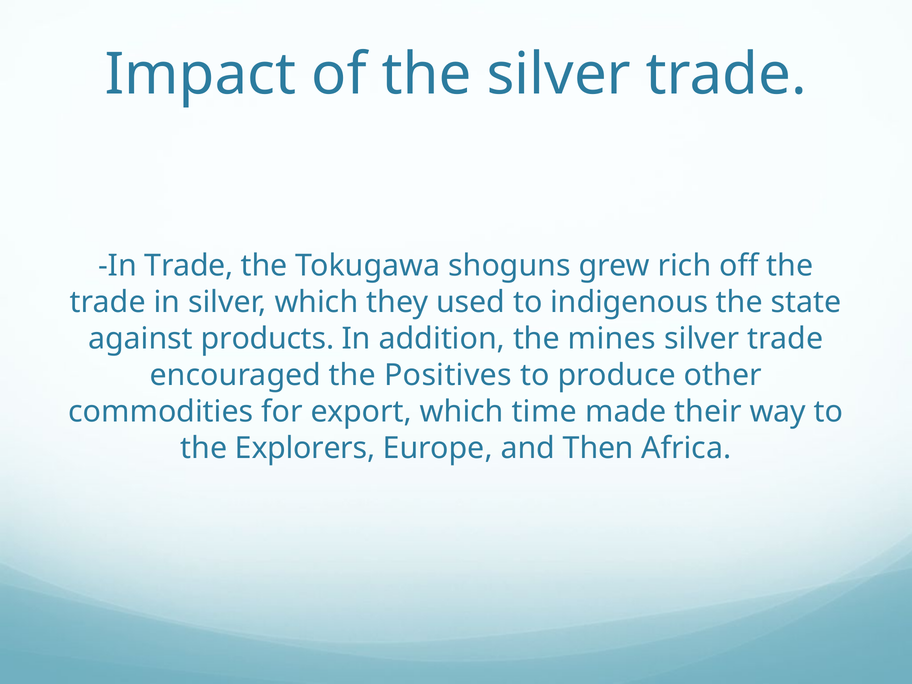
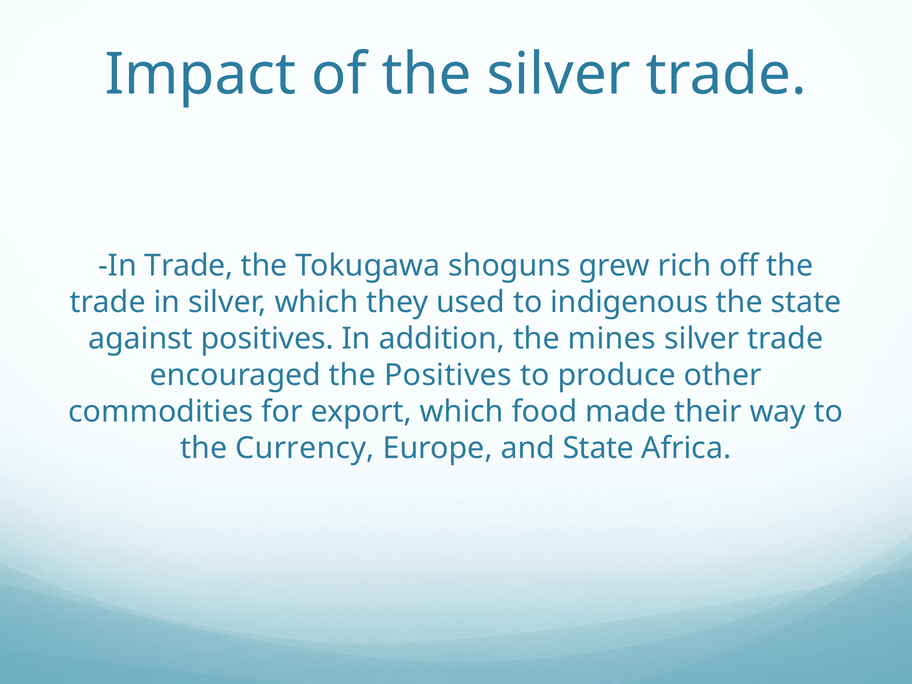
against products: products -> positives (267, 339)
time: time -> food (544, 412)
Explorers: Explorers -> Currency (305, 448)
and Then: Then -> State (598, 448)
